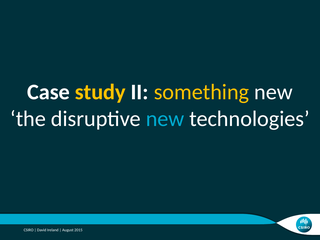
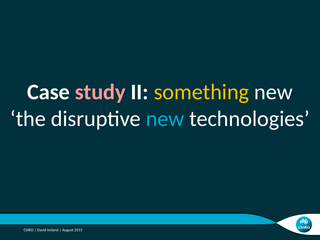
study colour: yellow -> pink (100, 92)
